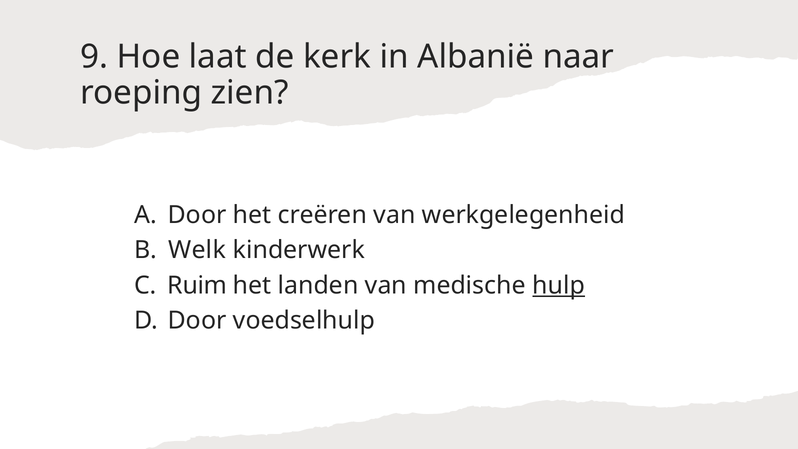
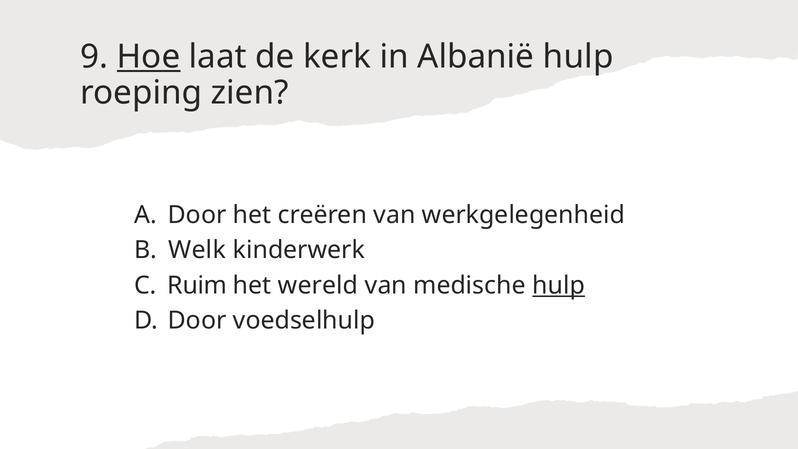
Hoe underline: none -> present (149, 57)
Albanië naar: naar -> hulp (578, 57)
landen: landen -> wereld (318, 285)
